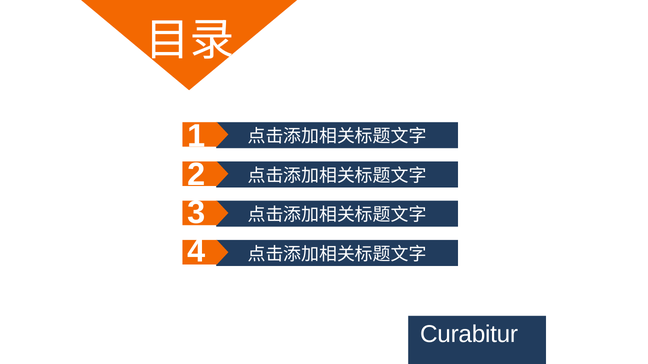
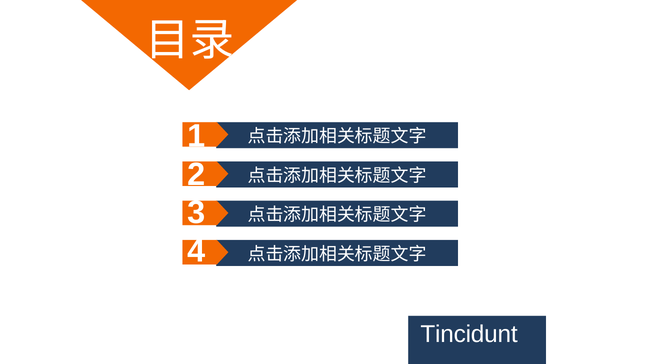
Curabitur: Curabitur -> Tincidunt (469, 335)
